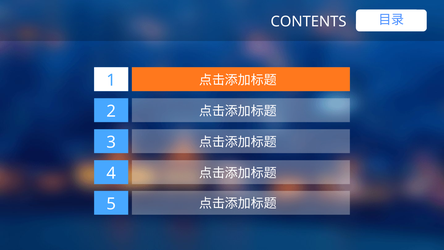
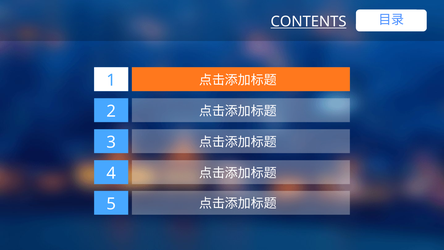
CONTENTS underline: none -> present (309, 22)
